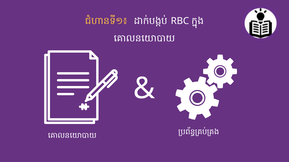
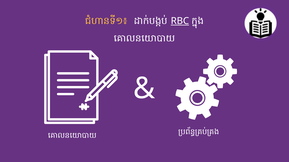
RBC underline: none -> present (180, 21)
